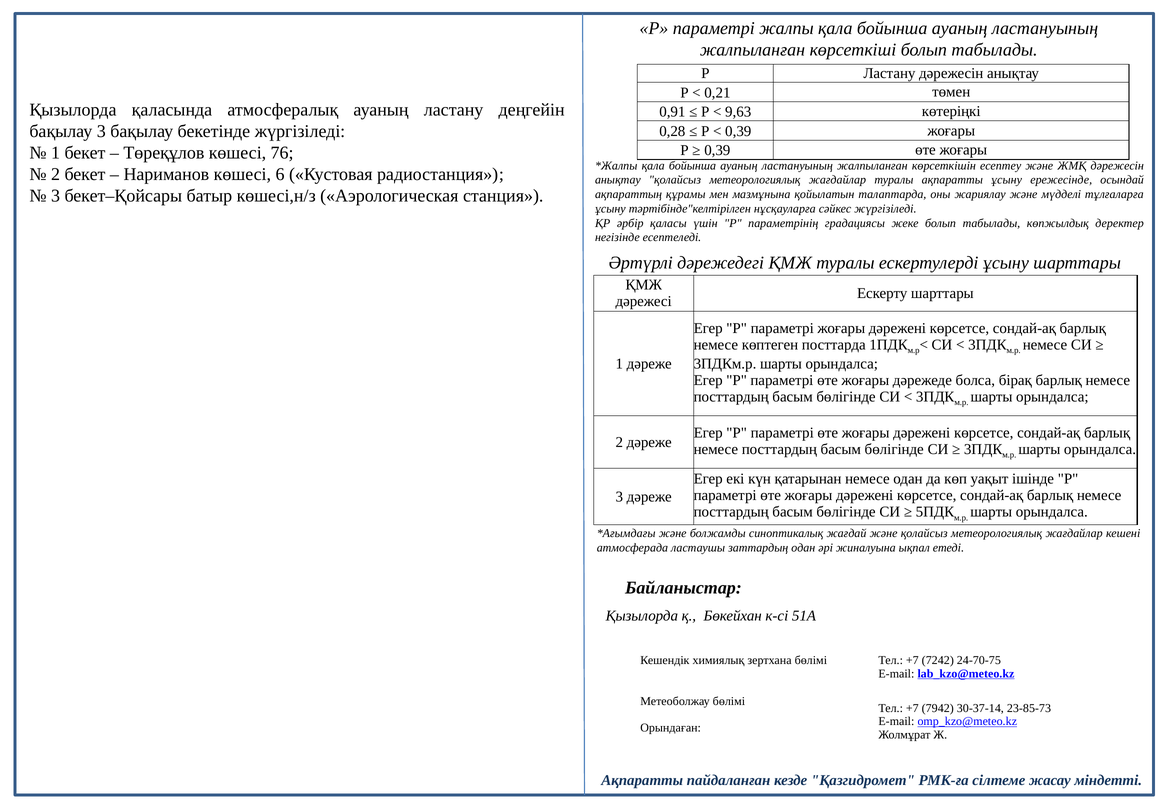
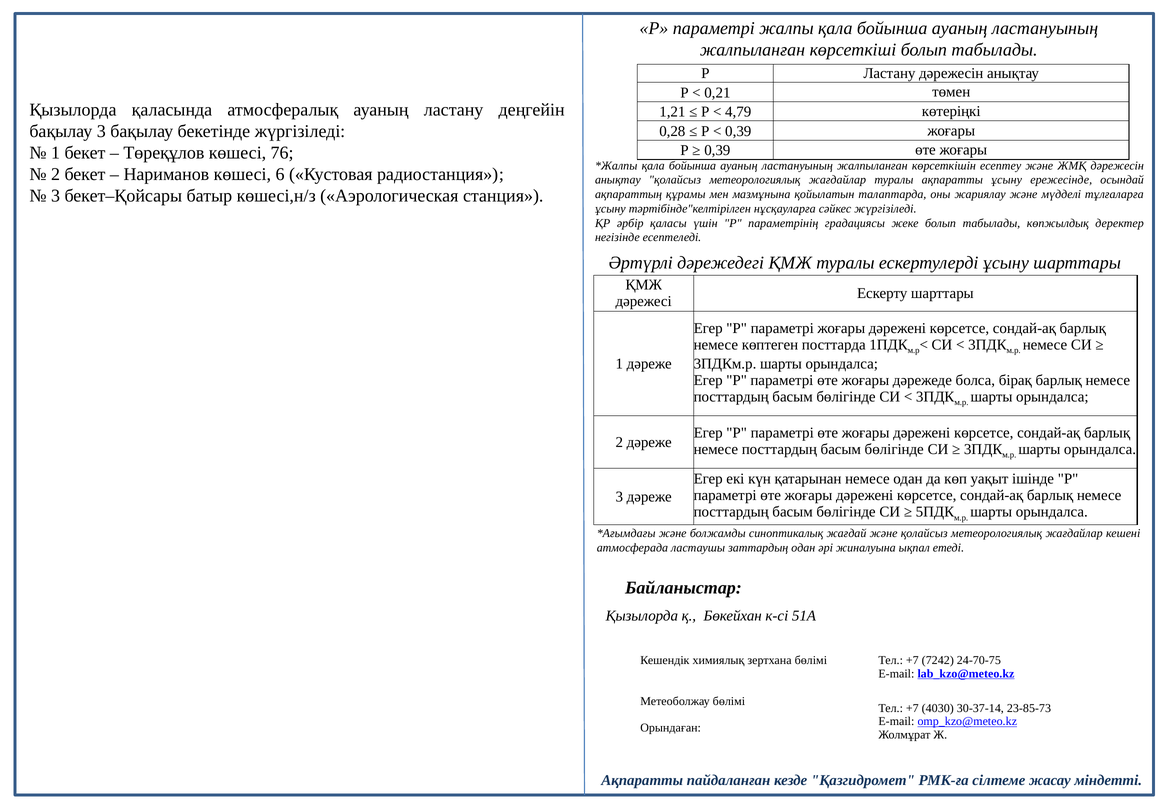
0,91: 0,91 -> 1,21 (672, 112)
9,63: 9,63 -> 4,79 (738, 112)
7942: 7942 -> 4030 (938, 708)
